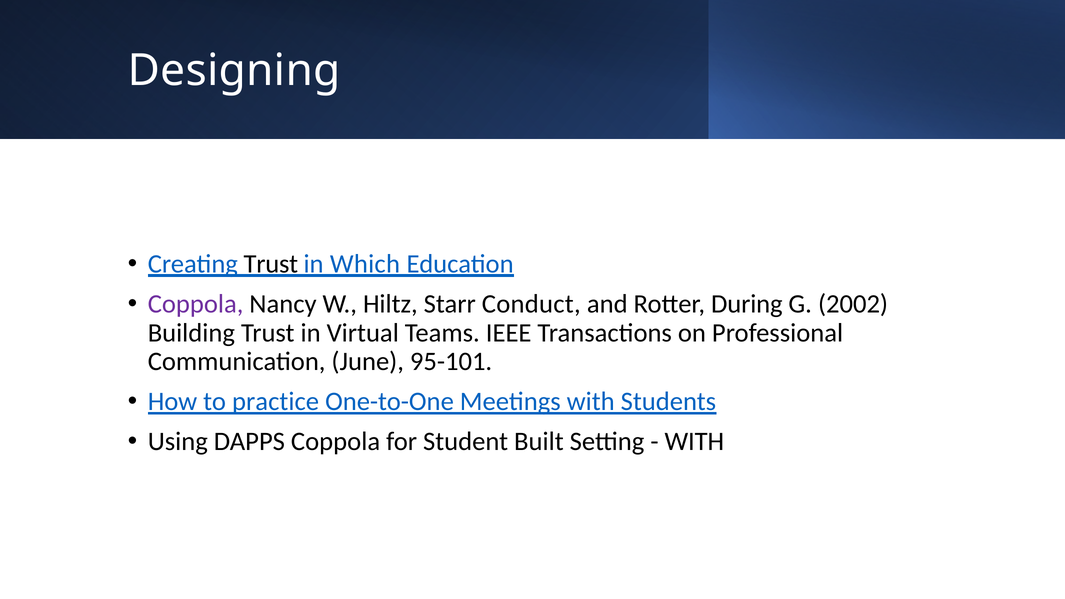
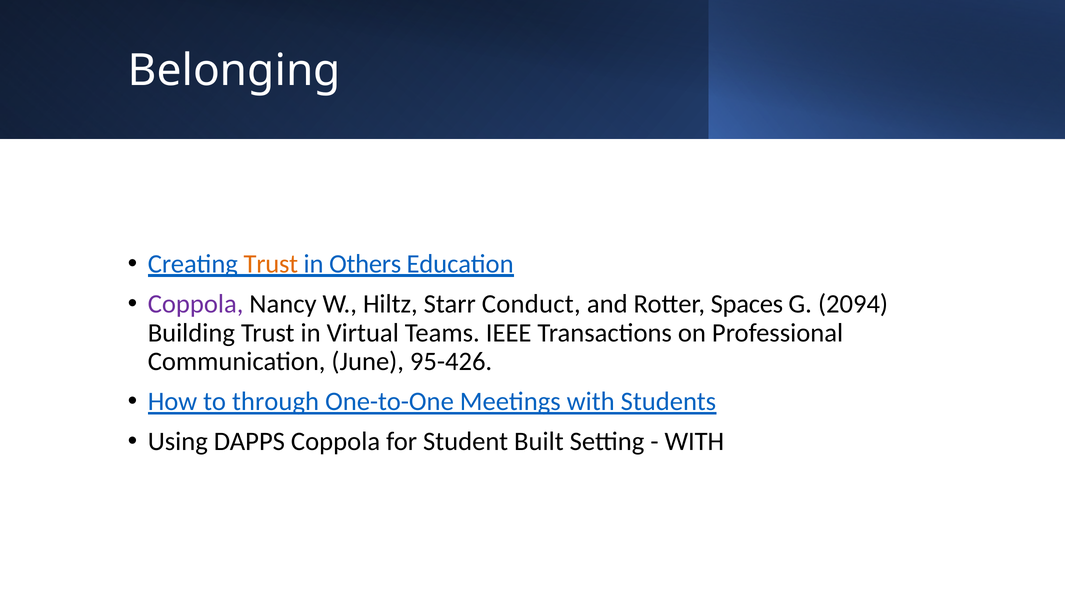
Designing: Designing -> Belonging (234, 71)
Trust colour: black -> orange (271, 264)
Which: Which -> Others (365, 264)
During: During -> Spaces (747, 304)
2002: 2002 -> 2094 (853, 304)
95-101: 95-101 -> 95-426 (451, 362)
practice: practice -> through (276, 402)
